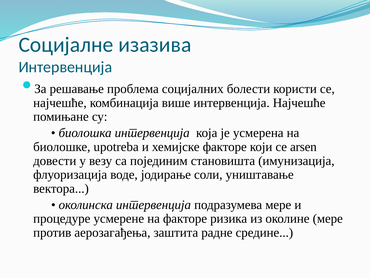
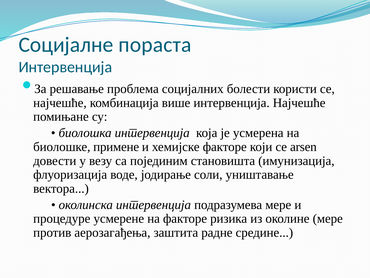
изазива: изазива -> пoраста (155, 45)
upotreba: upotreba -> примене (116, 147)
